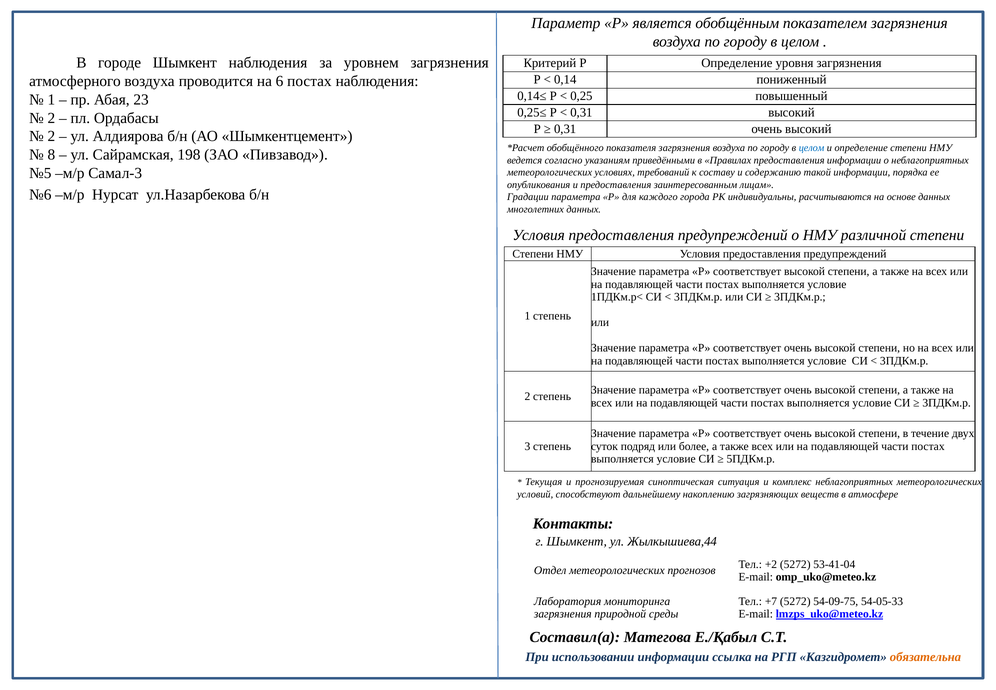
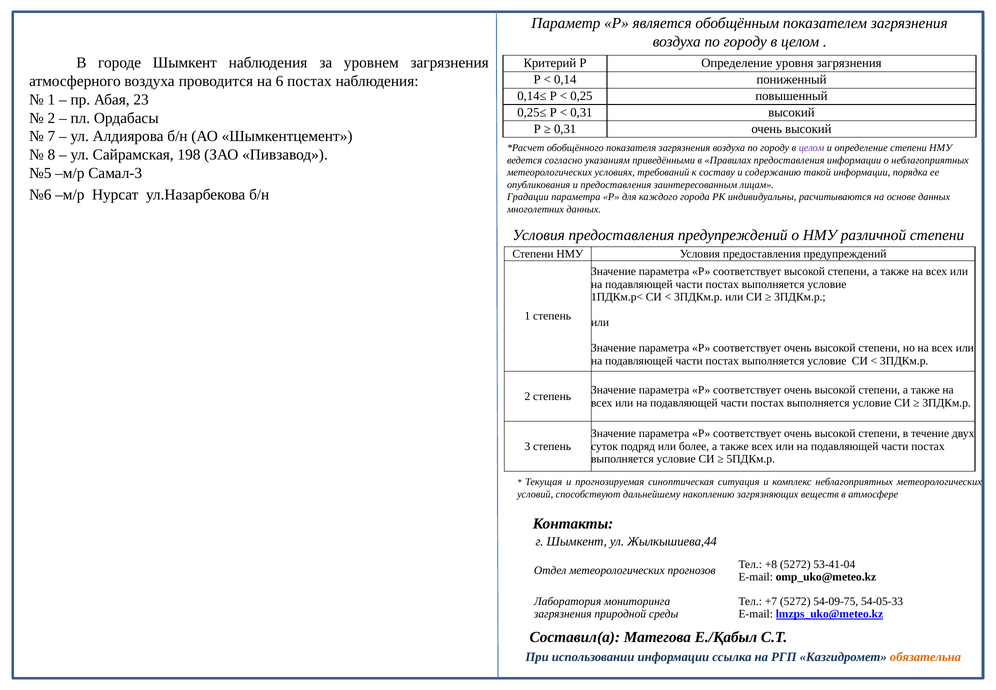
2: 2 -> 7 (51, 136)
целом colour: blue -> purple (812, 148)
+2: +2 -> +8 (771, 564)
